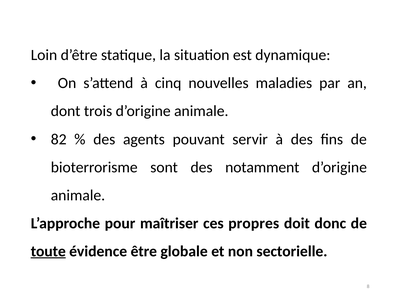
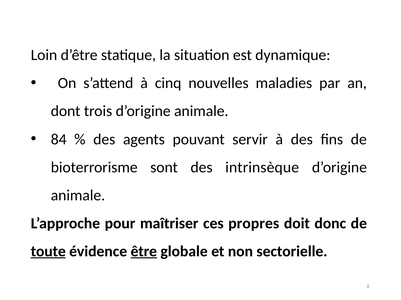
82: 82 -> 84 (59, 140)
notamment: notamment -> intrinsèque (262, 168)
être underline: none -> present (144, 252)
